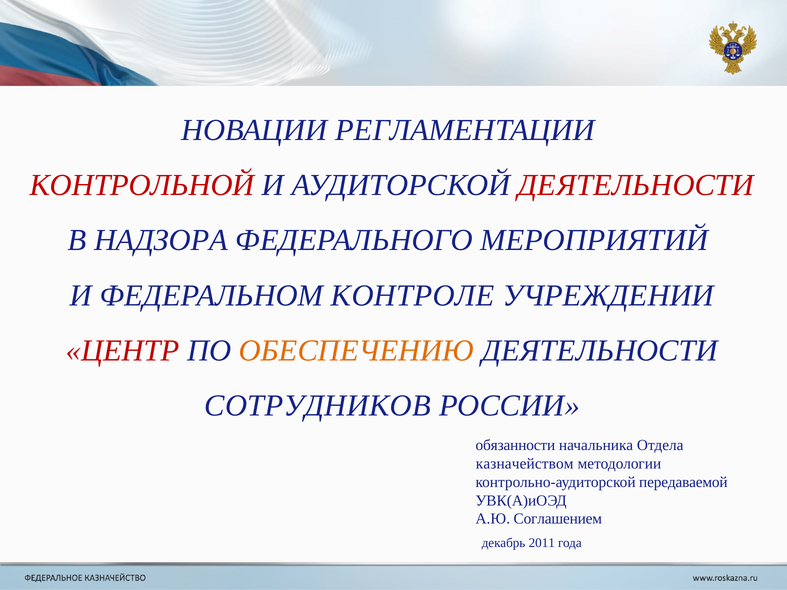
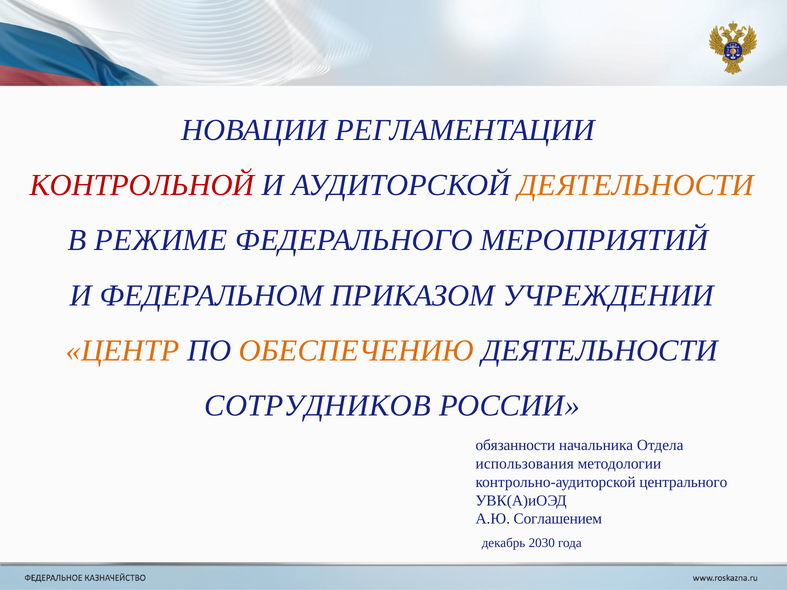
ДЕЯТЕЛЬНОСТИ colour: red -> orange (636, 185)
НАДЗОРА: НАДЗОРА -> РЕЖИМЕ (161, 240)
КОНТРОЛЕ: КОНТРОЛЕ -> ПРИКАЗОМ (413, 296)
ЦЕНТР colour: red -> orange (123, 351)
казначейством: казначейством -> использования (525, 464)
передаваемой: передаваемой -> центрального (683, 482)
2011: 2011 -> 2030 (542, 543)
